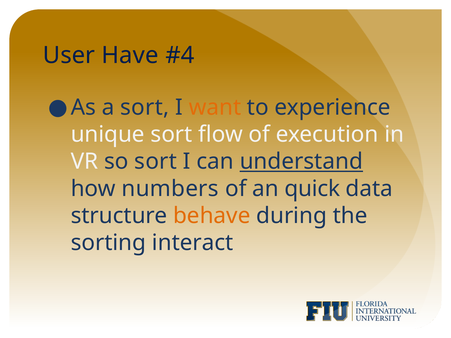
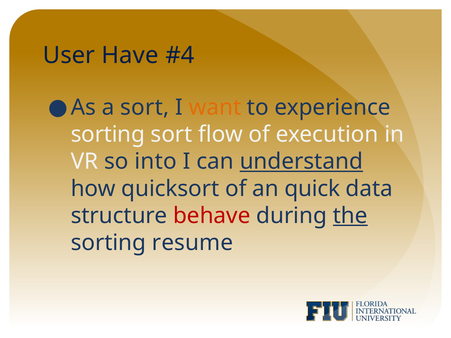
unique: unique -> sorting (108, 135)
so sort: sort -> into (156, 162)
numbers: numbers -> quicksort (170, 189)
behave colour: orange -> red (212, 216)
the underline: none -> present (350, 216)
interact: interact -> resume (193, 243)
